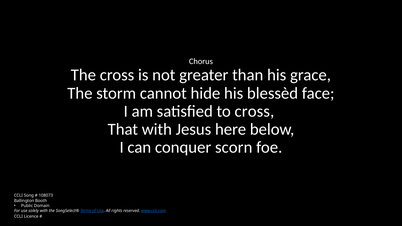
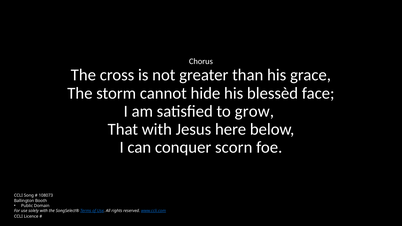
to cross: cross -> grow (254, 111)
